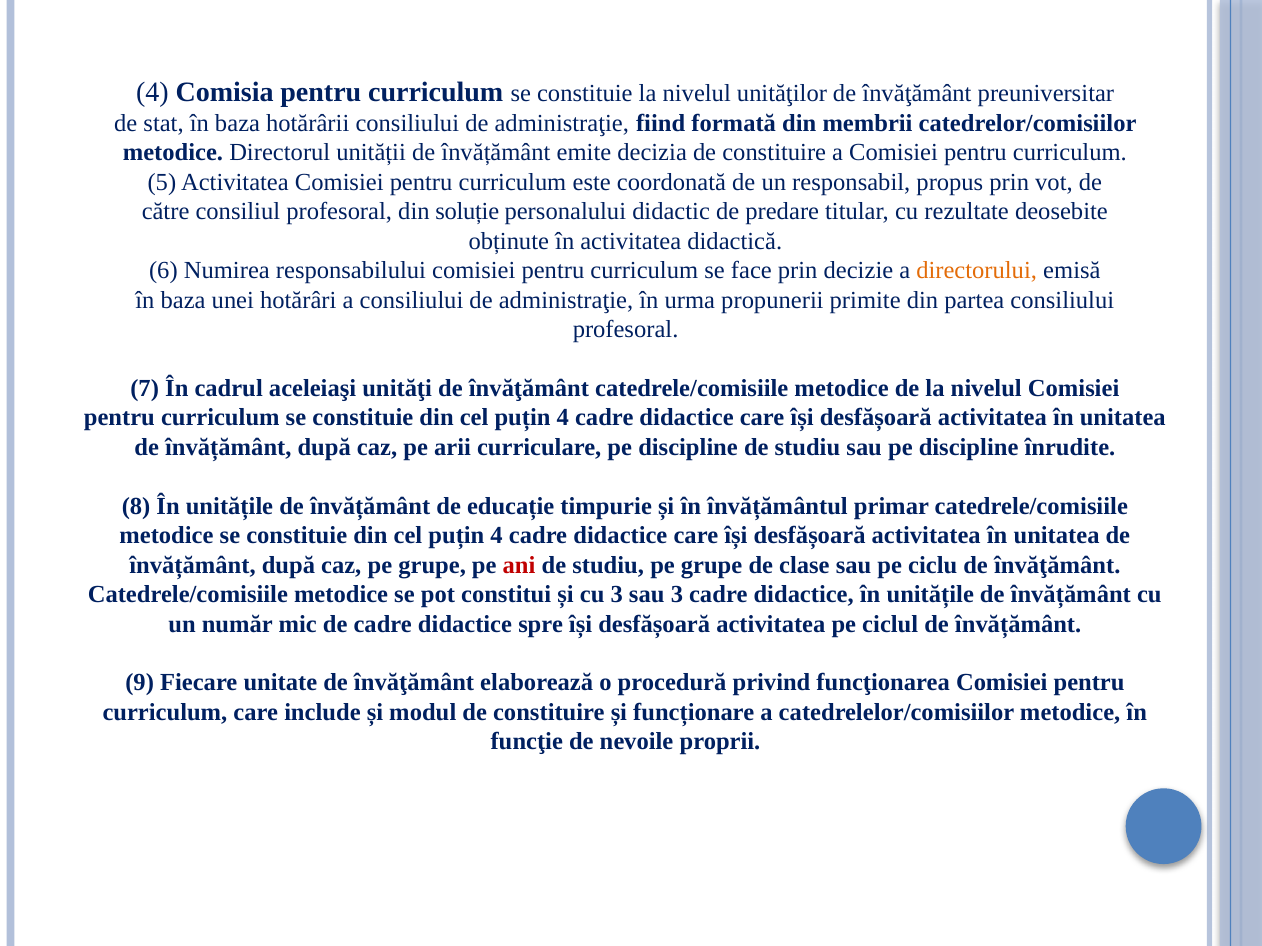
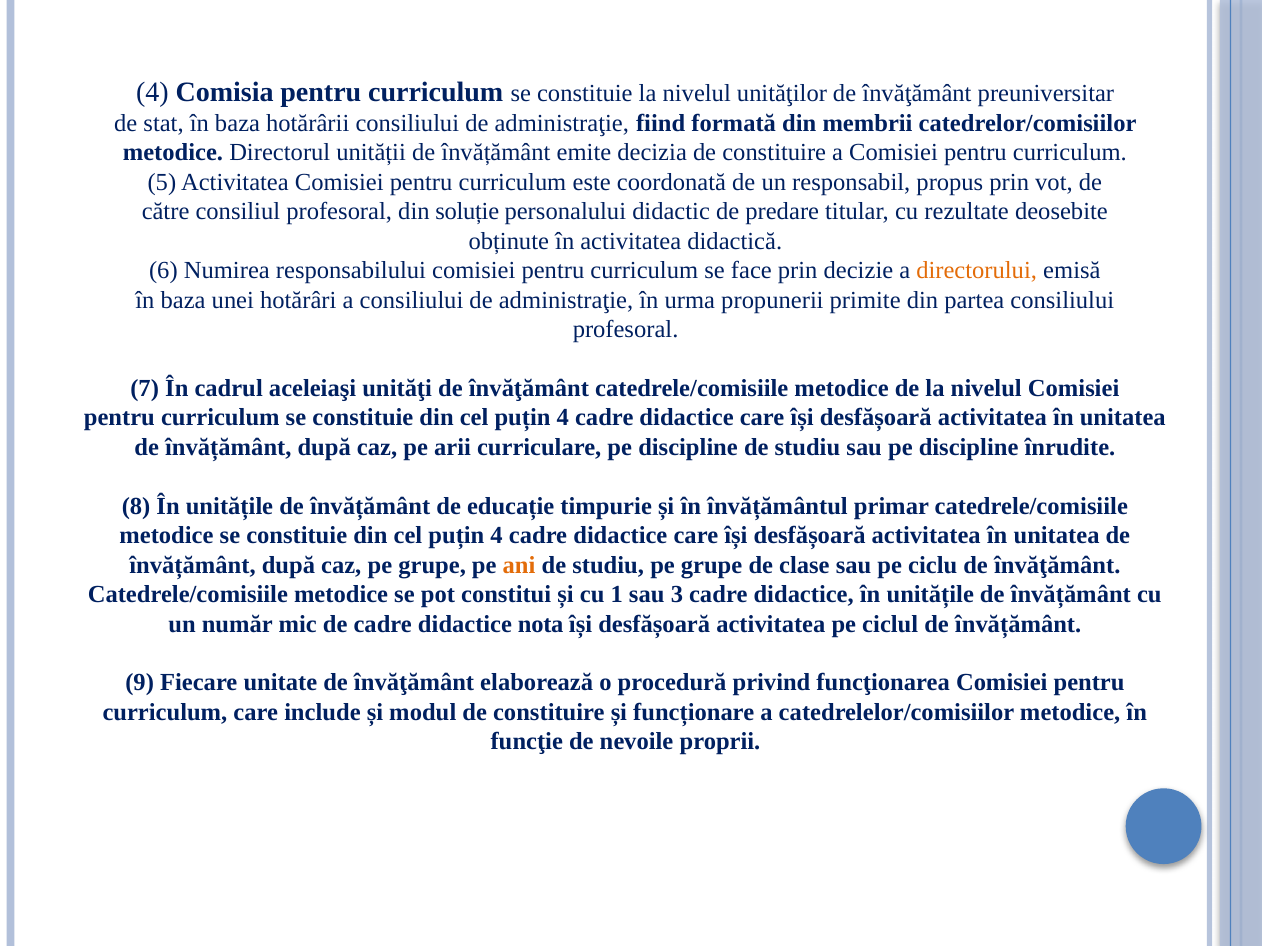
ani colour: red -> orange (519, 565)
cu 3: 3 -> 1 (617, 595)
spre: spre -> nota (541, 624)
